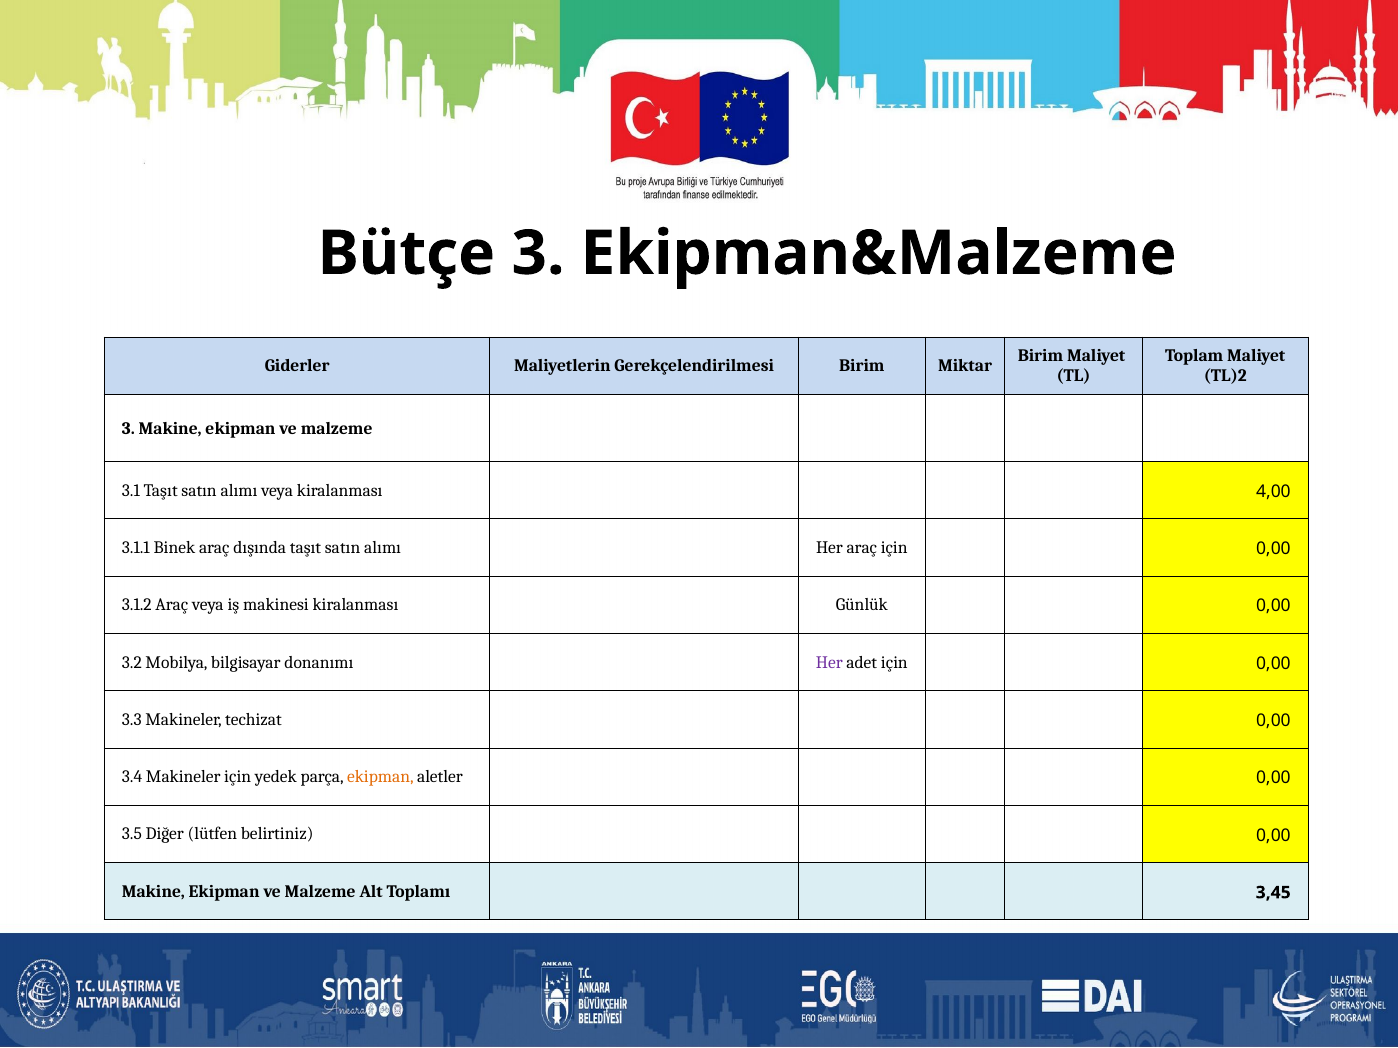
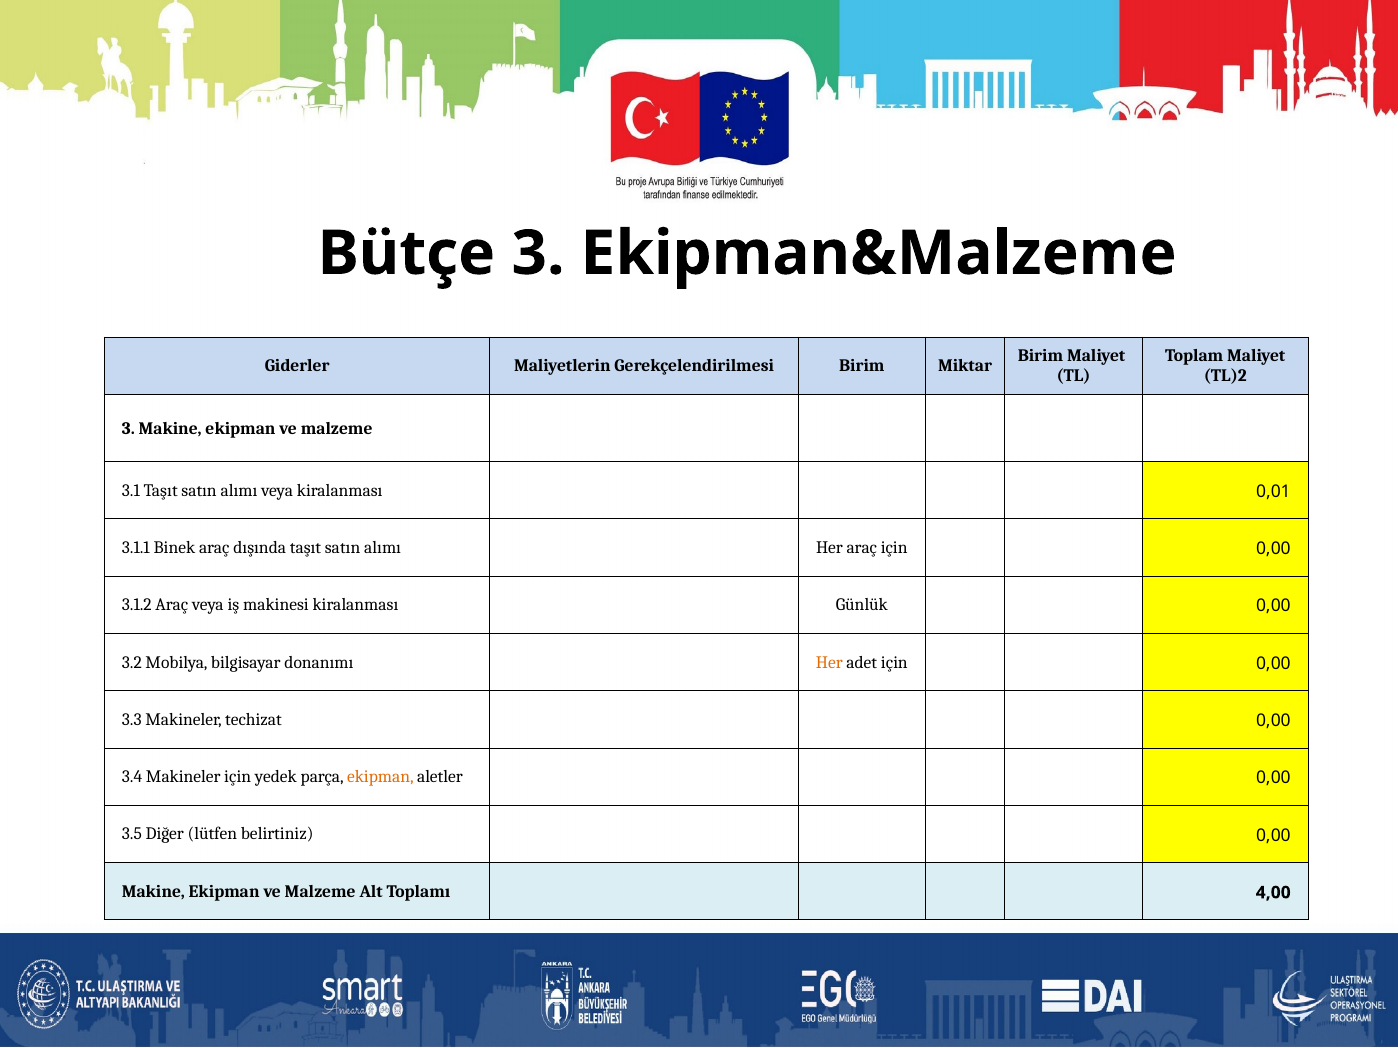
4,00: 4,00 -> 0,01 (1273, 492)
Her colour: purple -> orange (829, 663)
3,45: 3,45 -> 4,00 (1273, 893)
